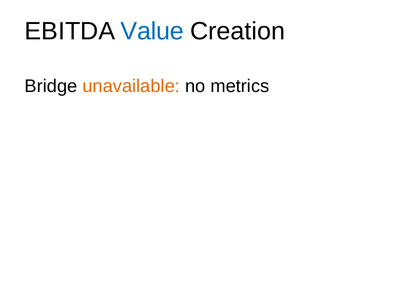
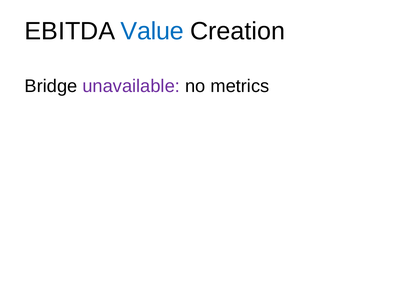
unavailable colour: orange -> purple (131, 86)
